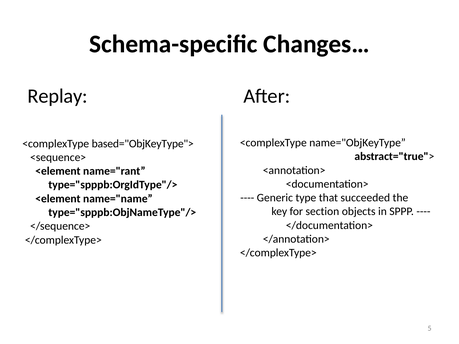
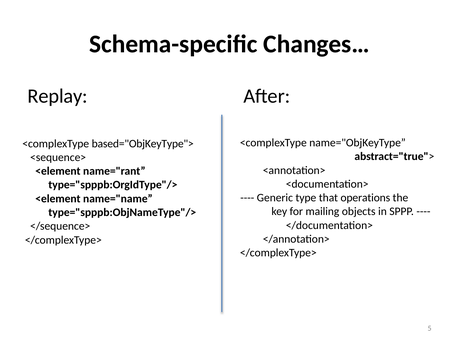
succeeded: succeeded -> operations (365, 198)
section: section -> mailing (322, 212)
